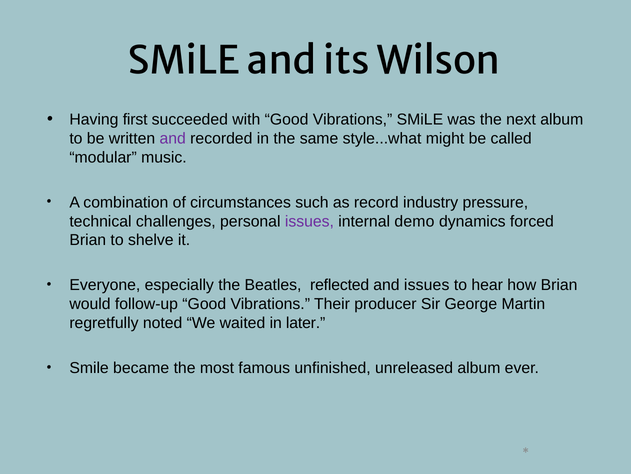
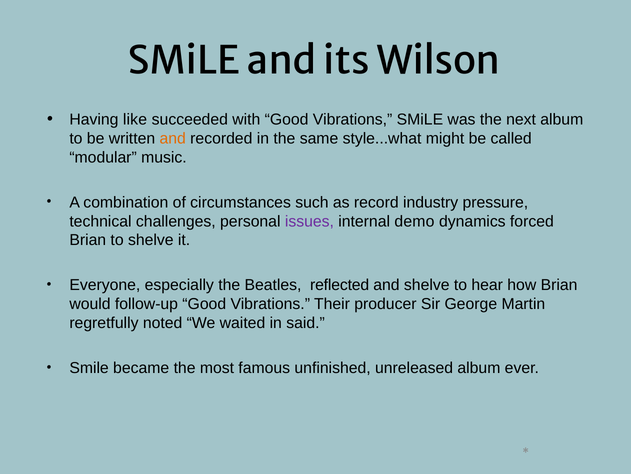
first: first -> like (135, 119)
and colour: purple -> orange (173, 138)
and issues: issues -> shelve (427, 285)
later: later -> said (306, 323)
